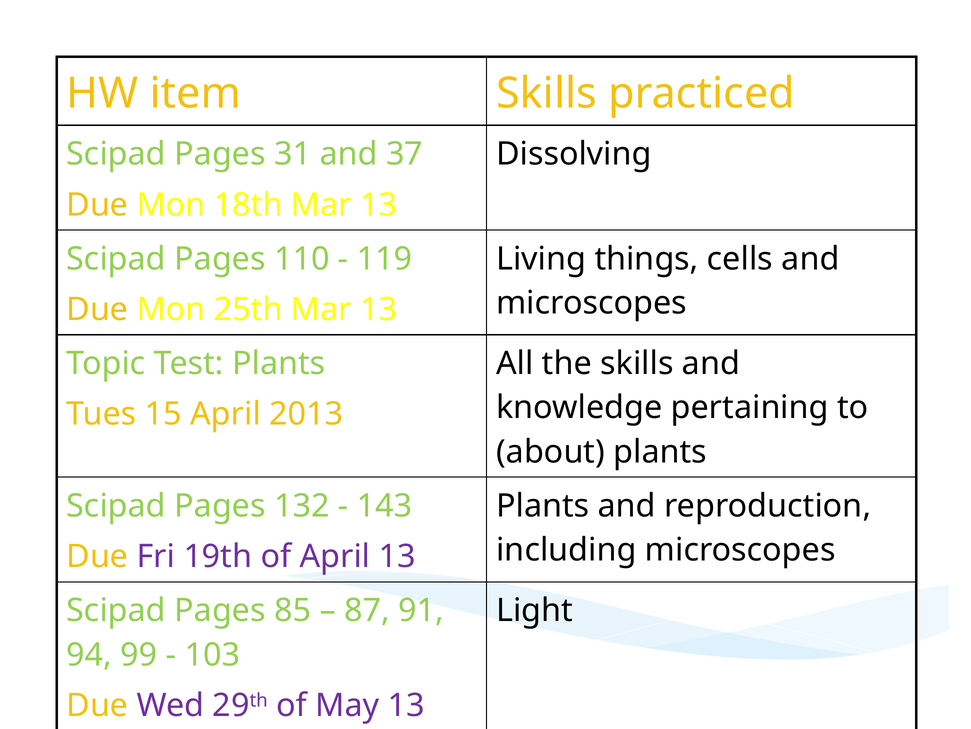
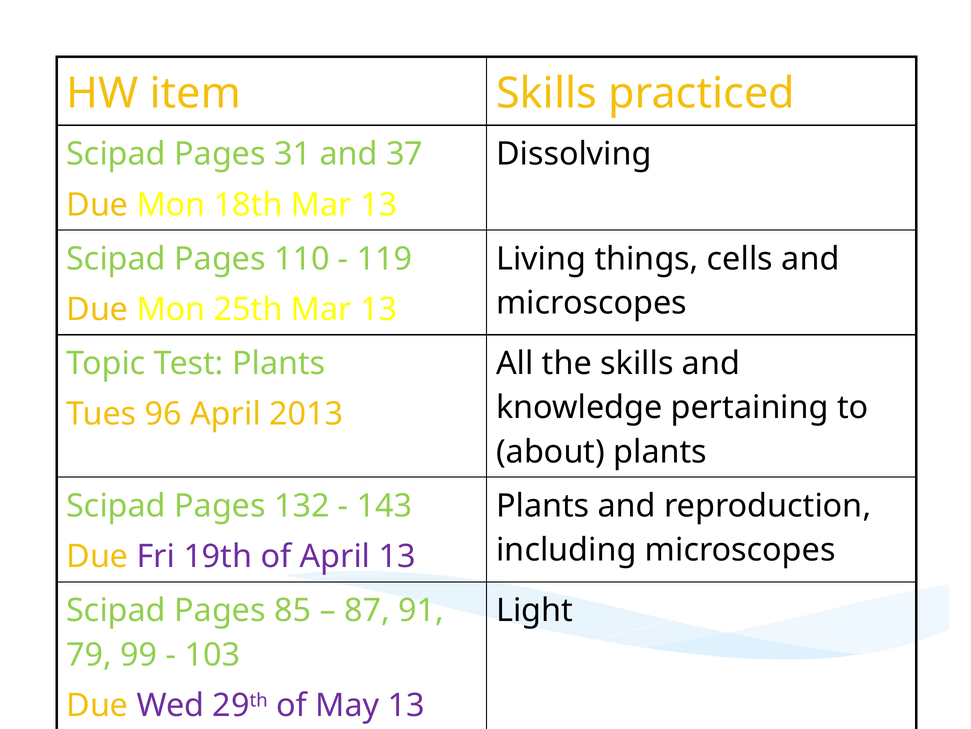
15: 15 -> 96 (163, 414)
94: 94 -> 79 (89, 654)
